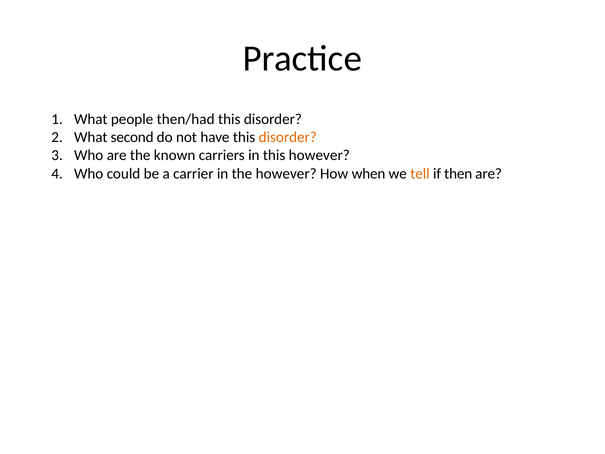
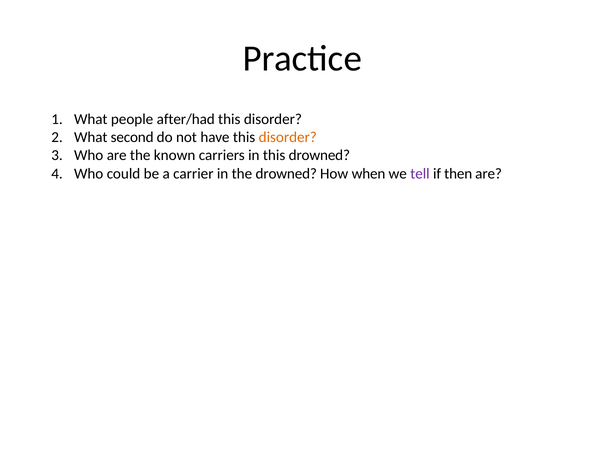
then/had: then/had -> after/had (186, 119)
this however: however -> drowned (319, 155)
the however: however -> drowned (286, 173)
tell colour: orange -> purple (420, 173)
